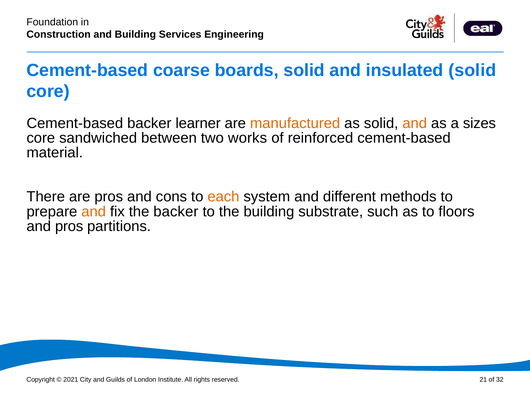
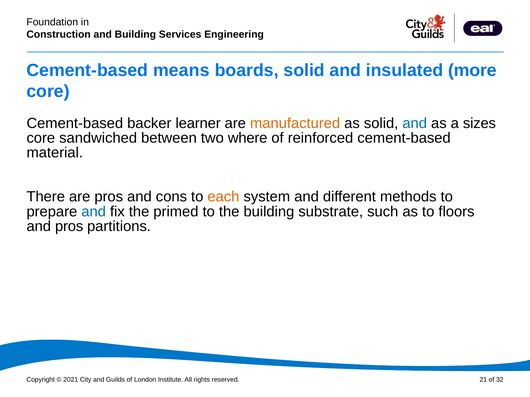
coarse: coarse -> means (181, 70)
insulated solid: solid -> more (472, 70)
and colour: orange -> blue (415, 123)
works: works -> where (248, 138)
and colour: orange -> blue (94, 212)
the backer: backer -> primed (176, 212)
